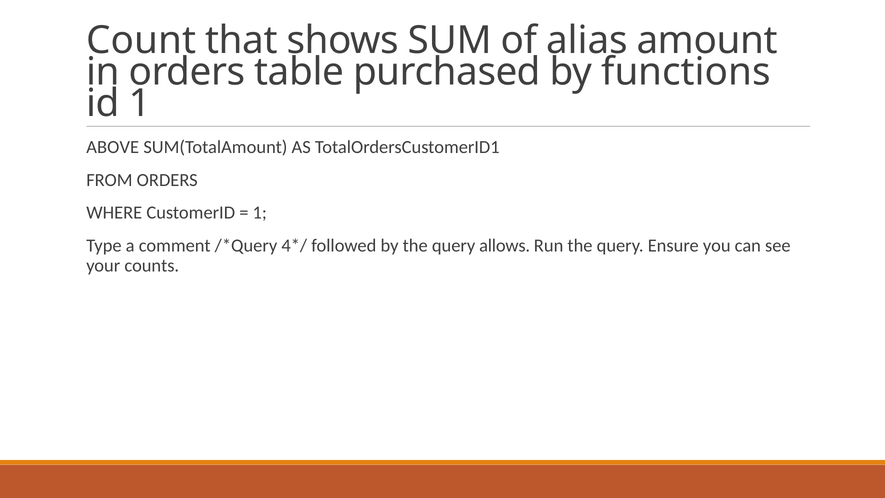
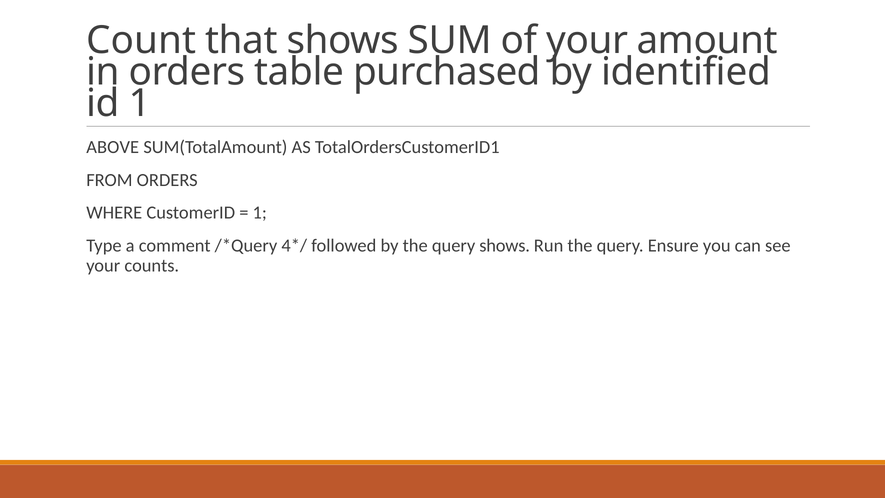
of alias: alias -> your (587, 40)
functions: functions -> identified (686, 72)
query allows: allows -> shows (505, 246)
